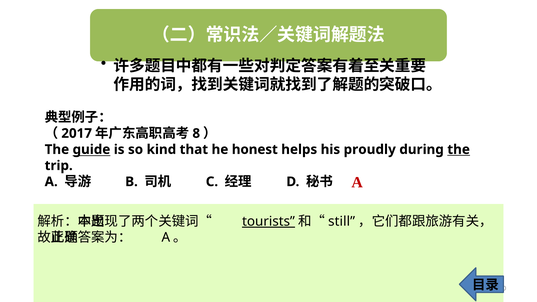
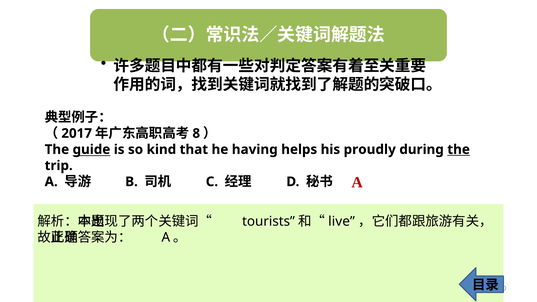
honest: honest -> having (255, 150)
tourists underline: present -> none (268, 221)
still: still -> live (342, 221)
